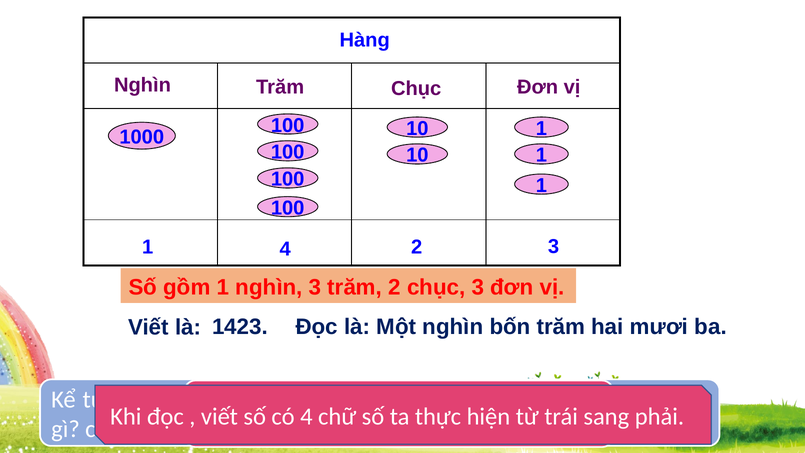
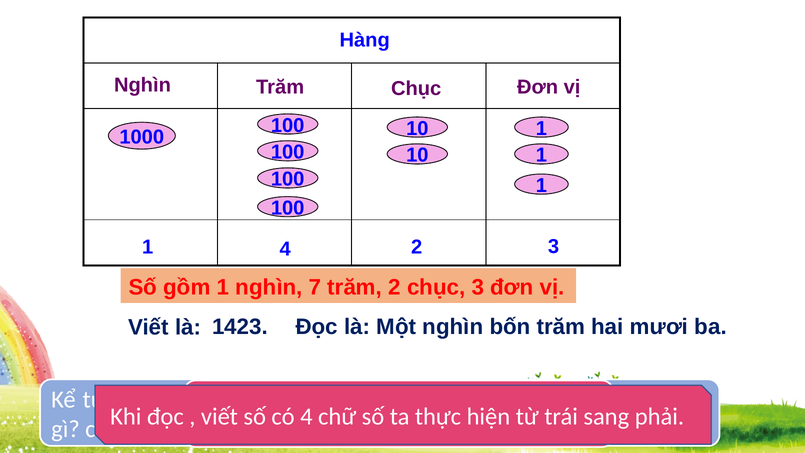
nghìn 3: 3 -> 7 (315, 287)
